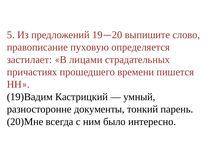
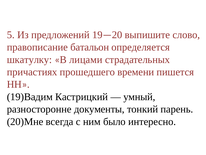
пуховую: пуховую -> батальон (90, 47)
застилает: застилает -> шкатулку (29, 59)
